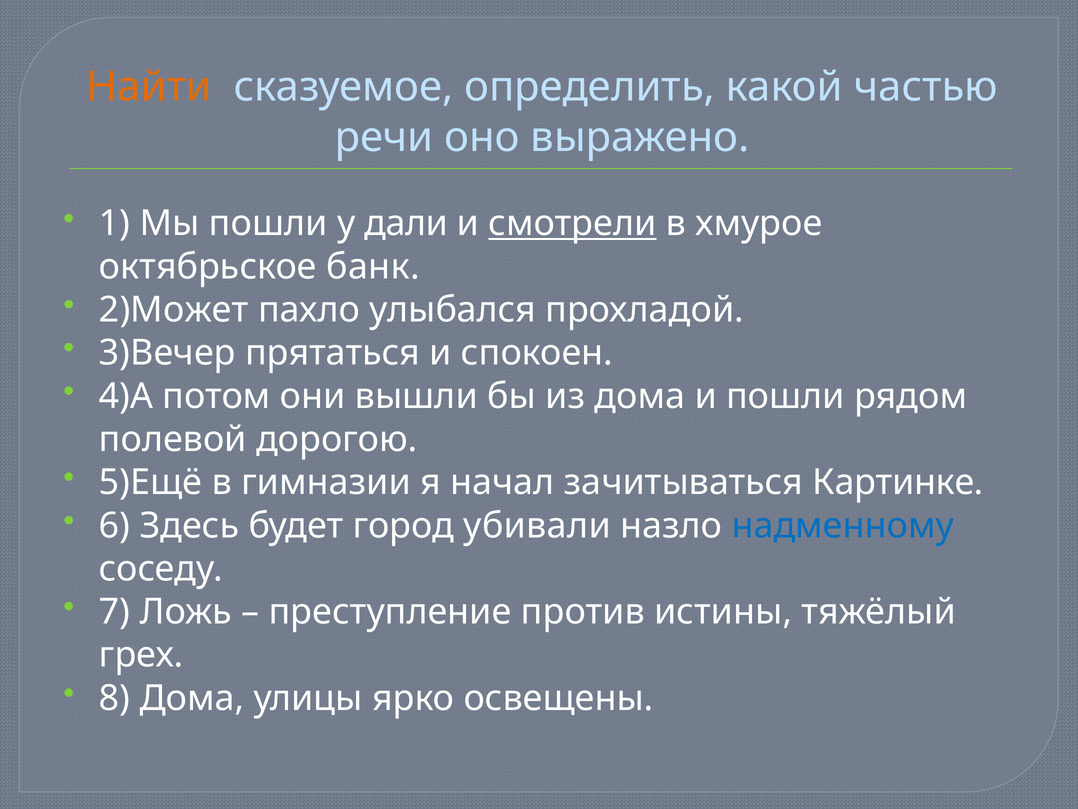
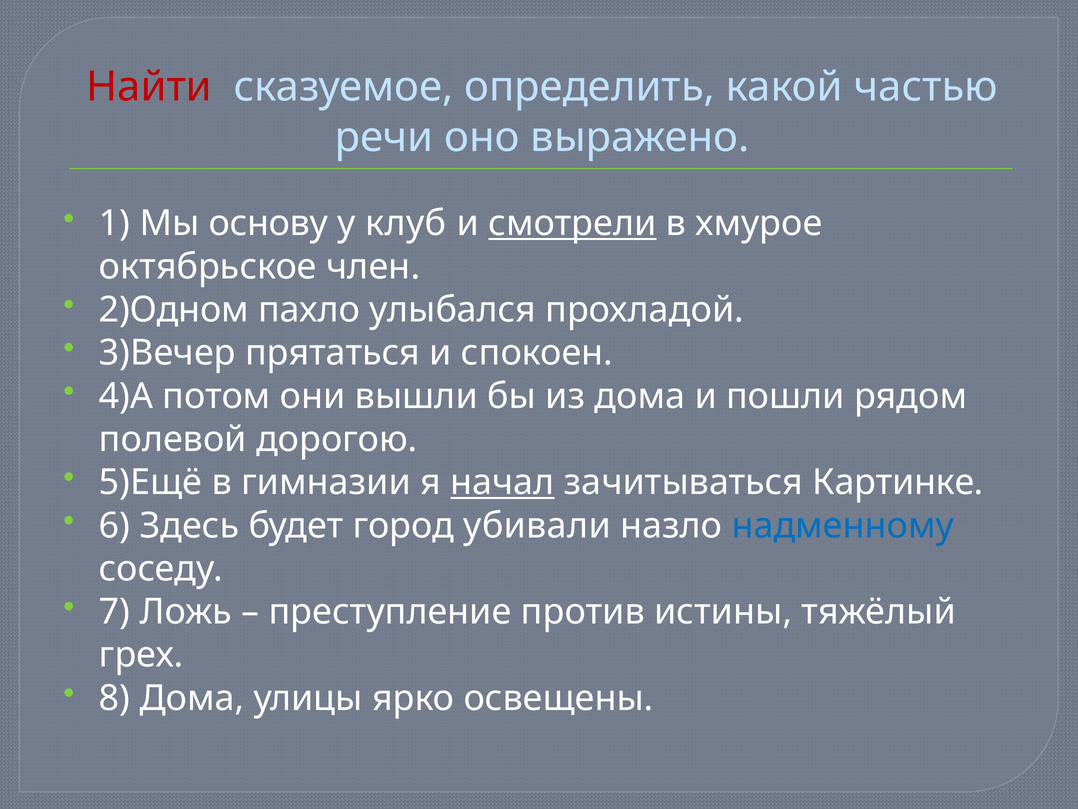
Найти colour: orange -> red (149, 87)
Мы пошли: пошли -> основу (268, 223)
дали: дали -> клуб (406, 223)
банк: банк -> член (373, 267)
2)Может: 2)Может -> 2)Одном (174, 310)
начал underline: none -> present (502, 482)
